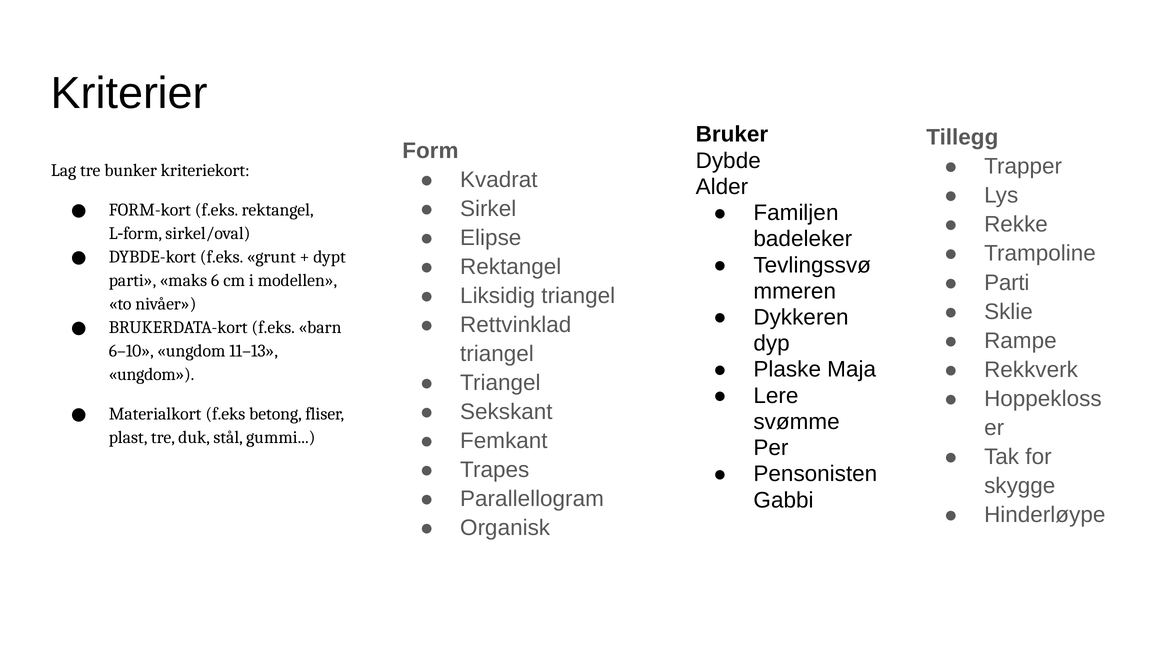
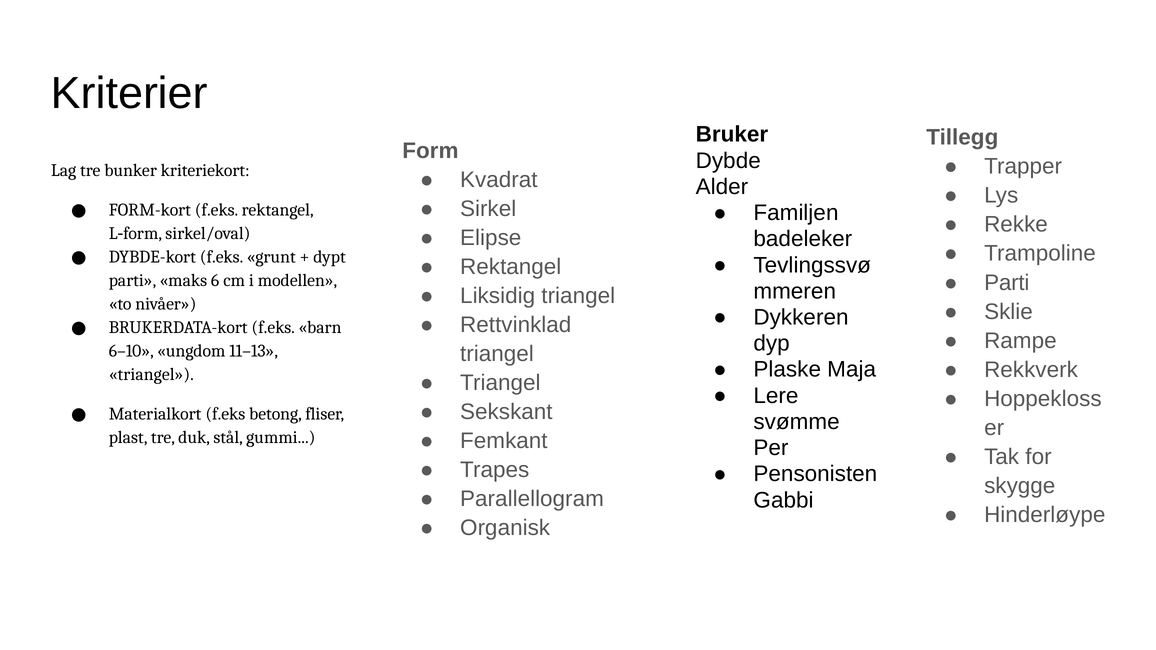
ungdom: ungdom -> triangel (151, 374)
